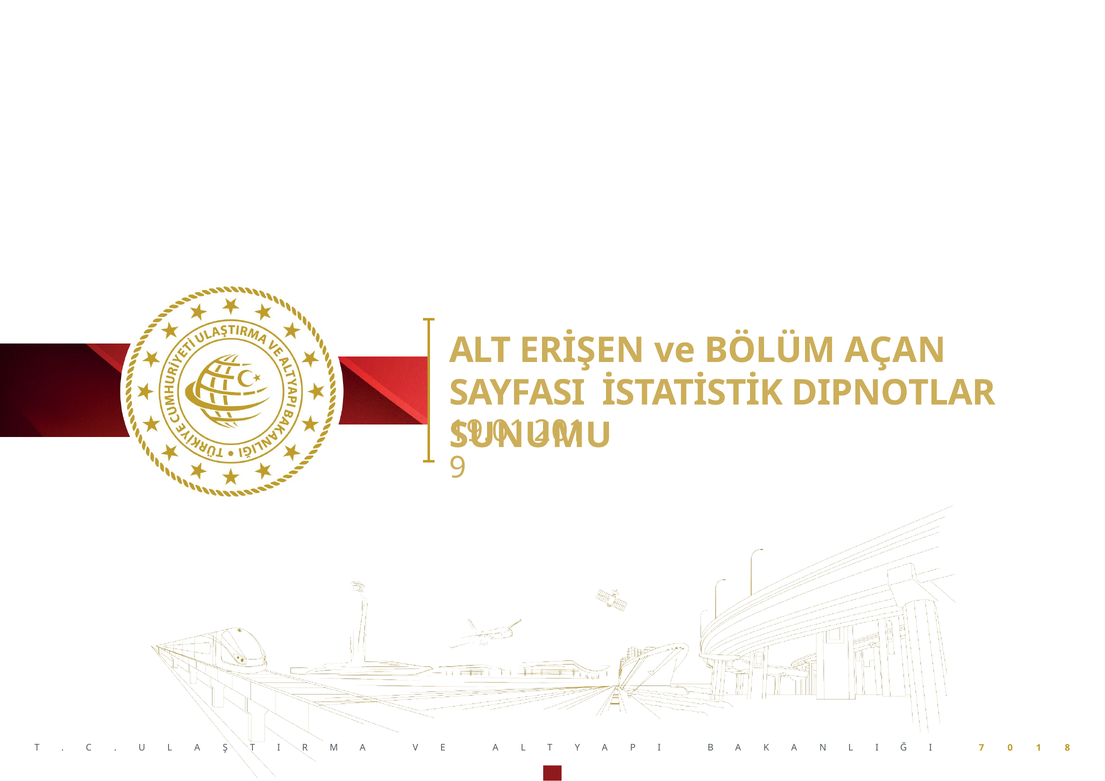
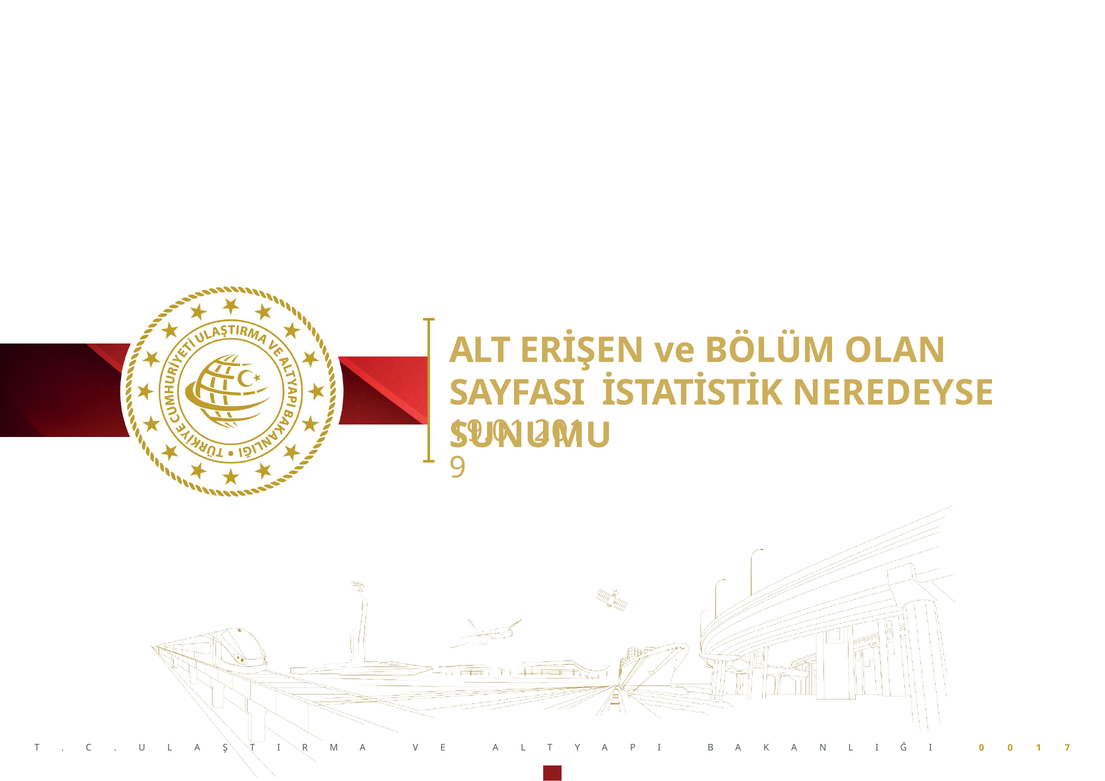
AÇAN: AÇAN -> OLAN (895, 351)
DIPNOTLAR: DIPNOTLAR -> NEREDEYSE (893, 393)
I 7: 7 -> 0 (981, 748)
8: 8 -> 7 (1067, 748)
